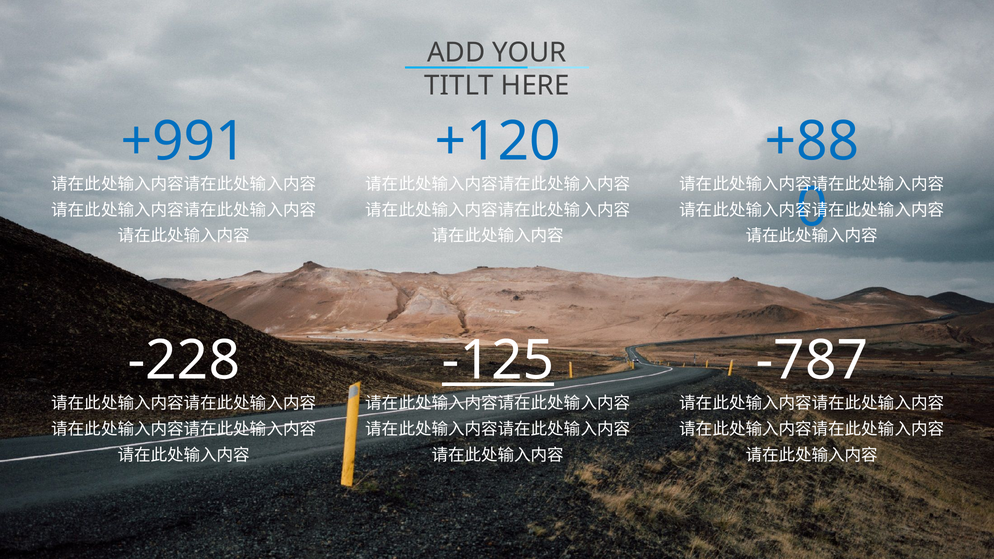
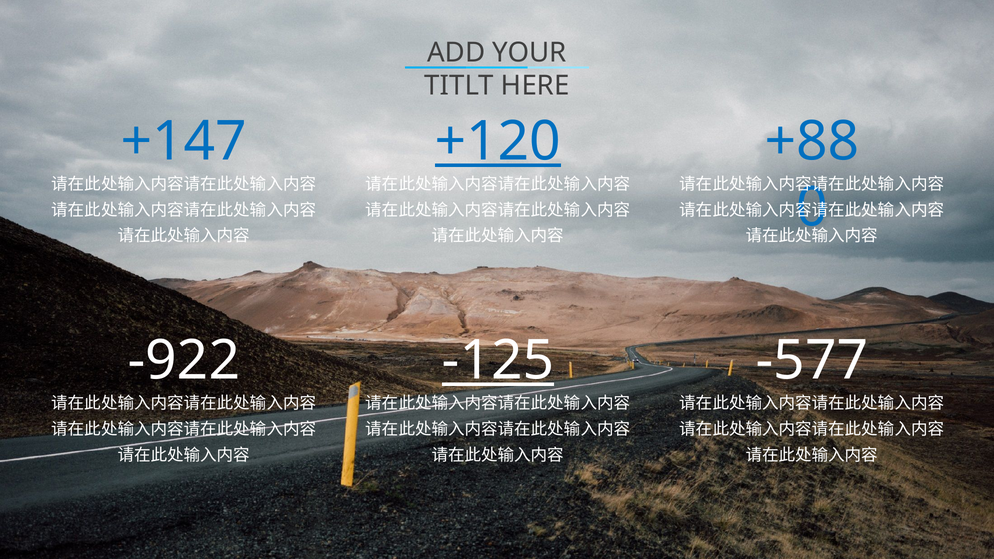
+991: +991 -> +147 (184, 141)
+120 underline: none -> present (498, 141)
-228: -228 -> -922 (184, 361)
-787: -787 -> -577 (812, 361)
